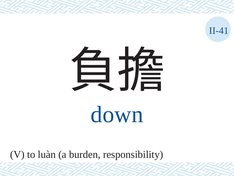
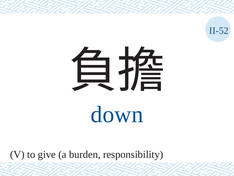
II-41: II-41 -> II-52 (219, 31)
luàn: luàn -> give (47, 154)
